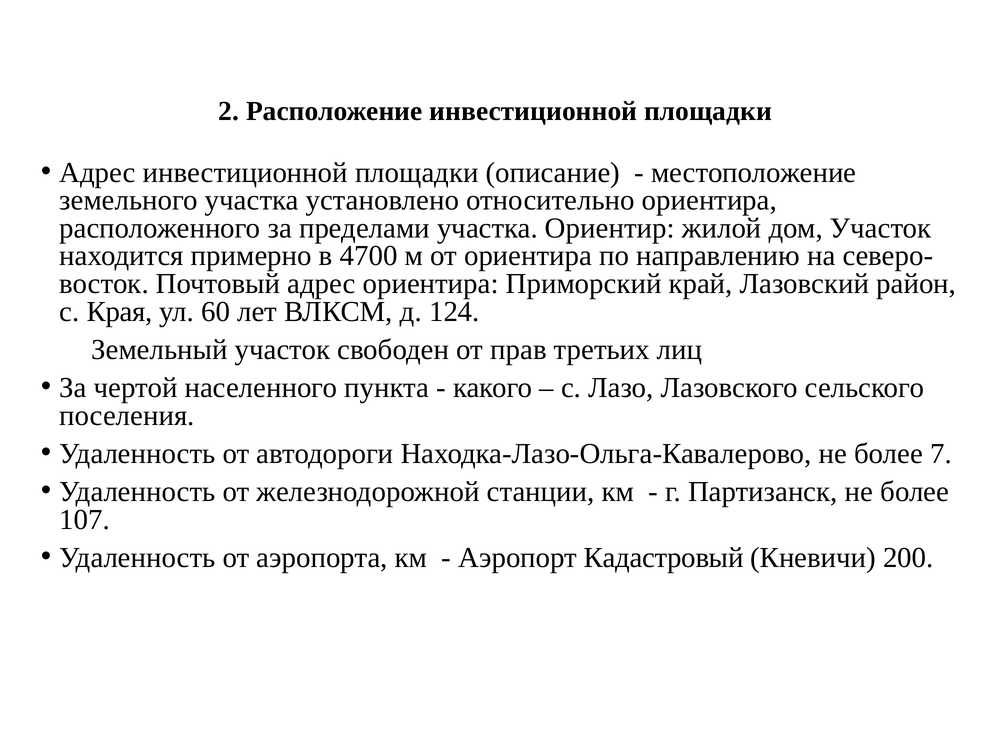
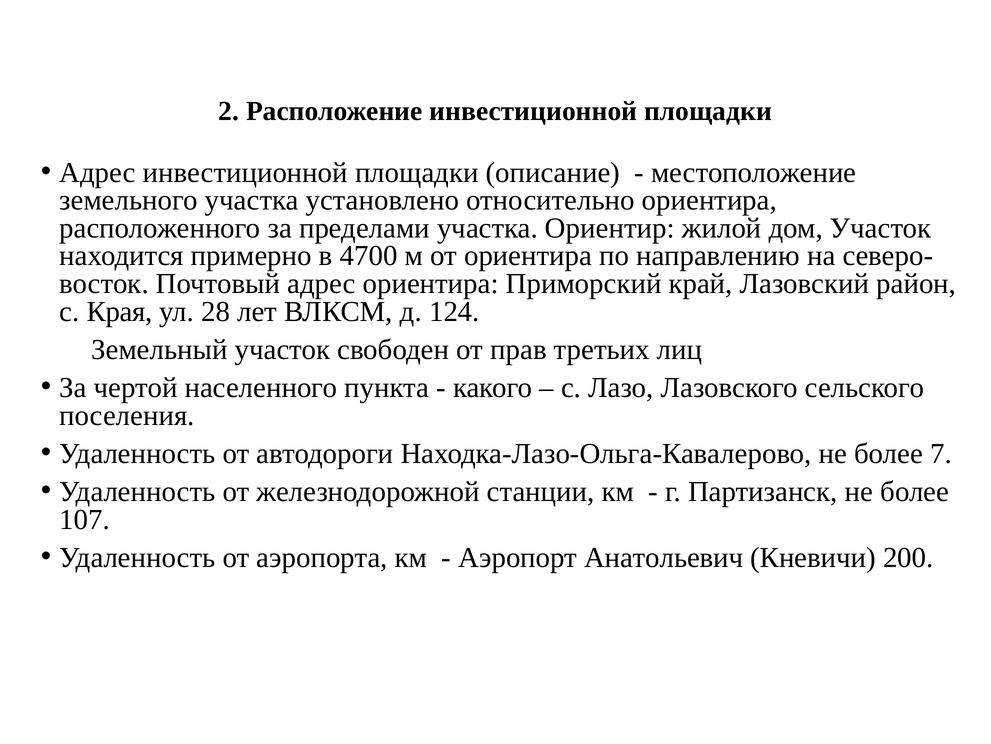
60: 60 -> 28 (216, 311)
Кадастровый: Кадастровый -> Анатольевич (664, 557)
